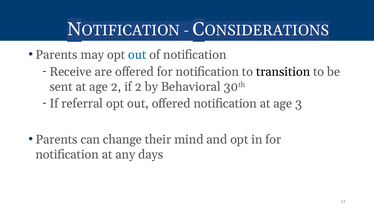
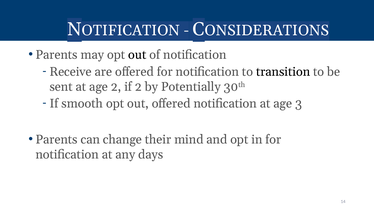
out colour: blue -> black (137, 55)
Behavioral: Behavioral -> Potentially (191, 86)
referral: referral -> smooth (82, 103)
